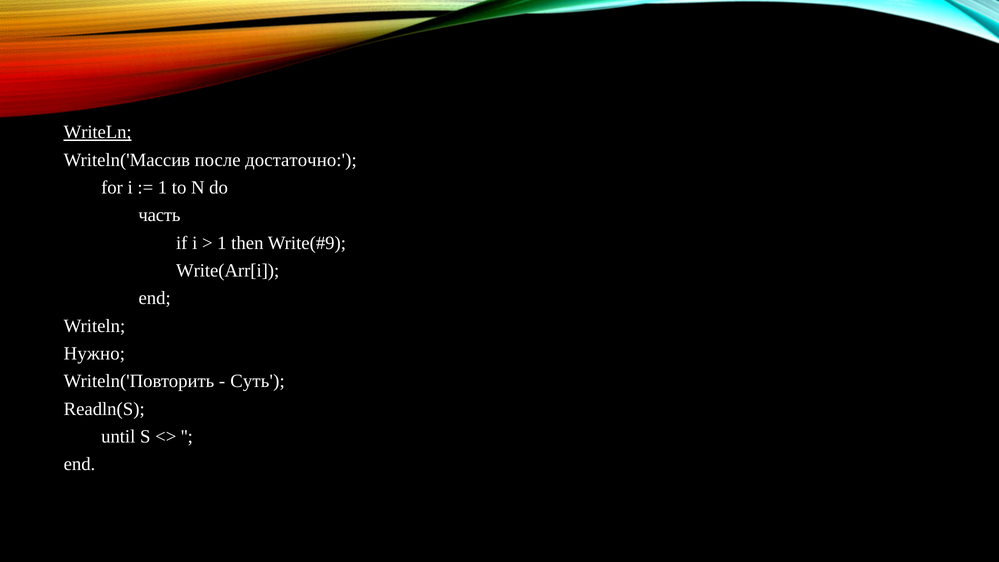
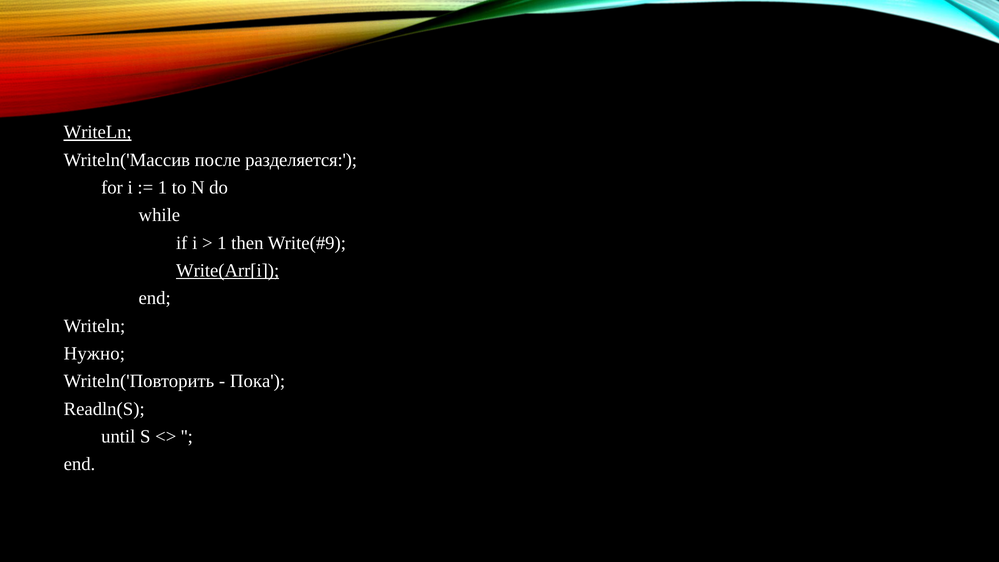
достаточно: достаточно -> разделяется (301, 160)
часть: часть -> while (159, 215)
Write(Arr[i underline: none -> present (228, 271)
Суть: Суть -> Пока (258, 381)
